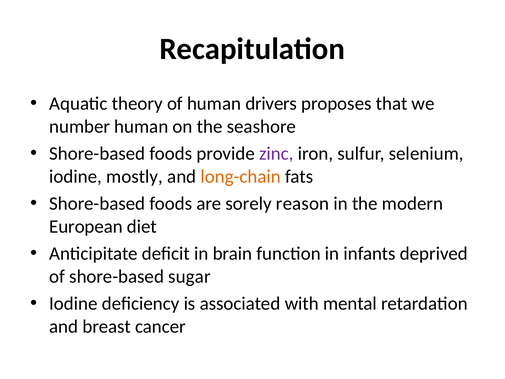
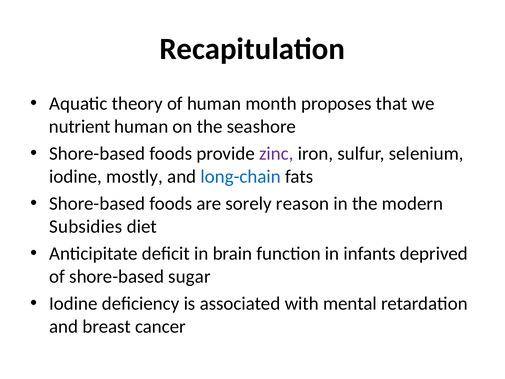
drivers: drivers -> month (271, 104)
number: number -> nutrient (80, 126)
long-chain colour: orange -> blue (241, 176)
European: European -> Subsidies (86, 226)
